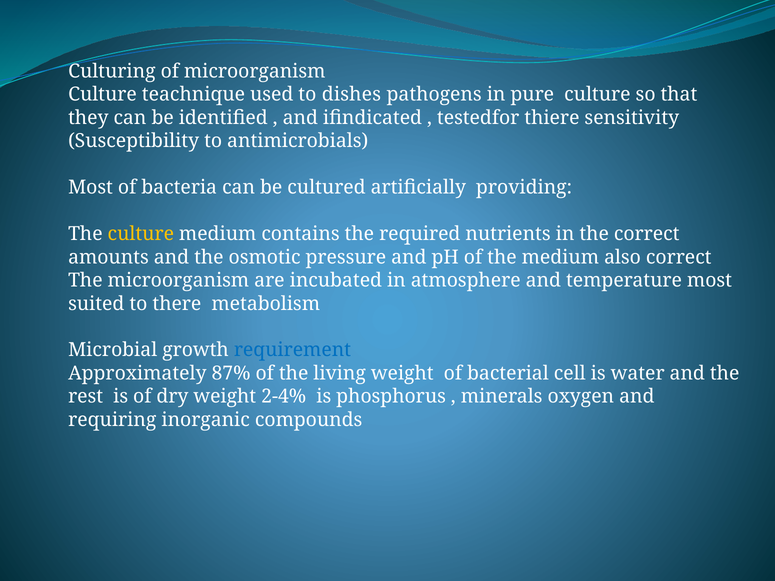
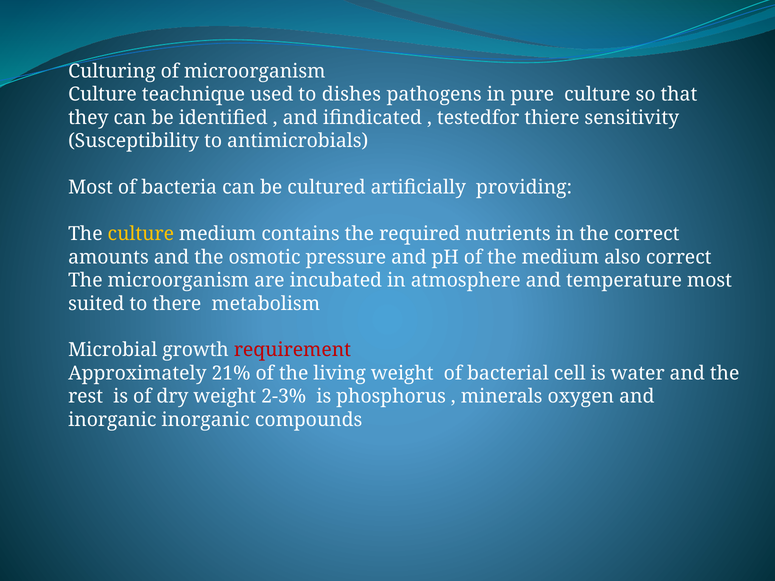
requirement colour: blue -> red (292, 350)
87%: 87% -> 21% (231, 374)
2-4%: 2-4% -> 2-3% (284, 397)
requiring: requiring -> inorganic (112, 420)
